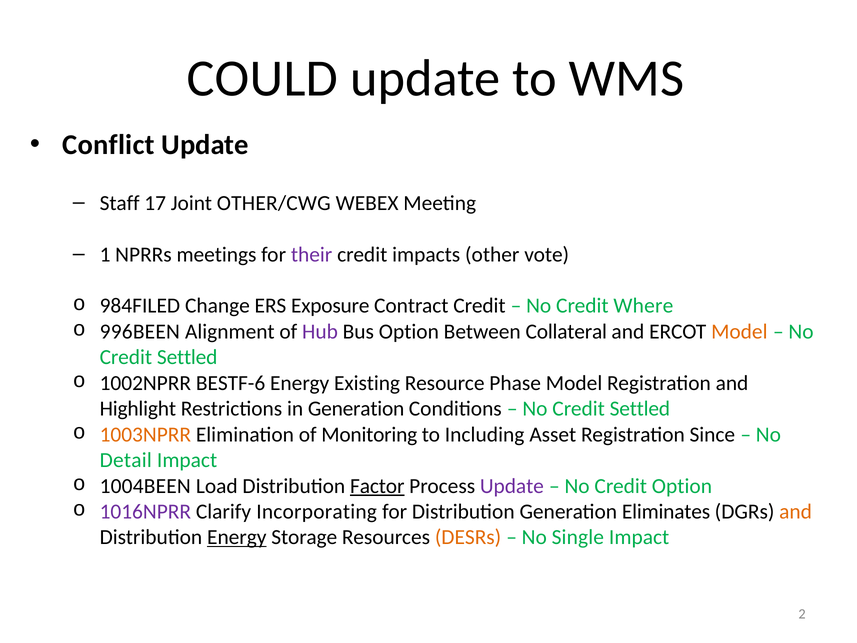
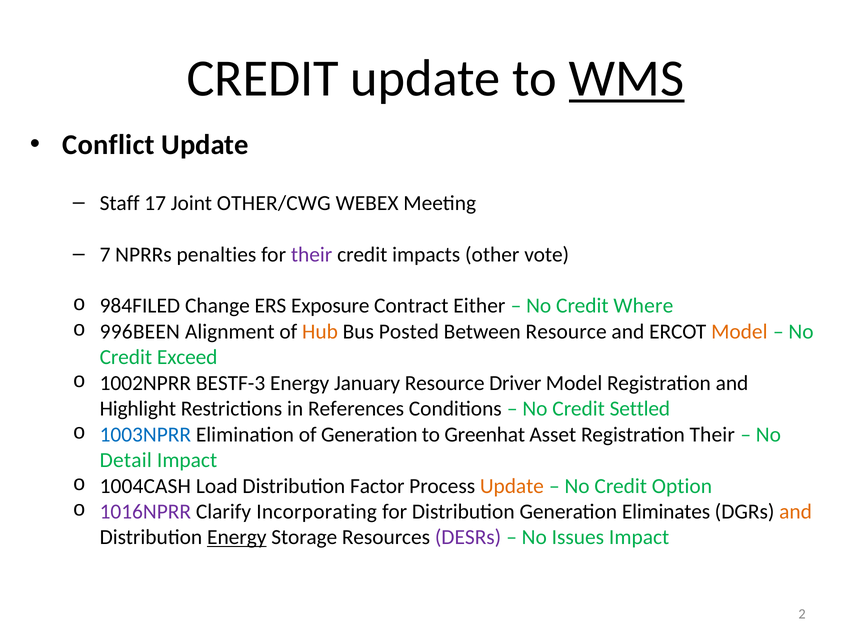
COULD: COULD -> CREDIT (263, 79)
WMS underline: none -> present (626, 79)
1: 1 -> 7 (105, 254)
meetings: meetings -> penalties (216, 254)
Contract Credit: Credit -> Either (479, 306)
Hub colour: purple -> orange (320, 331)
Bus Option: Option -> Posted (409, 331)
Between Collateral: Collateral -> Resource (566, 331)
Settled: Settled -> Exceed (187, 357)
BESTF-6: BESTF-6 -> BESTF-3 (231, 383)
Existing: Existing -> January (367, 383)
Phase: Phase -> Driver (515, 383)
in Generation: Generation -> References (356, 409)
1003NPRR colour: orange -> blue (145, 434)
of Monitoring: Monitoring -> Generation (369, 434)
Including: Including -> Greenhat (485, 434)
Registration Since: Since -> Their (712, 434)
1004BEEN: 1004BEEN -> 1004CASH (145, 486)
Factor underline: present -> none (377, 486)
Update colour: purple -> orange (512, 486)
DESRs colour: orange -> purple (468, 537)
Single: Single -> Issues (578, 537)
